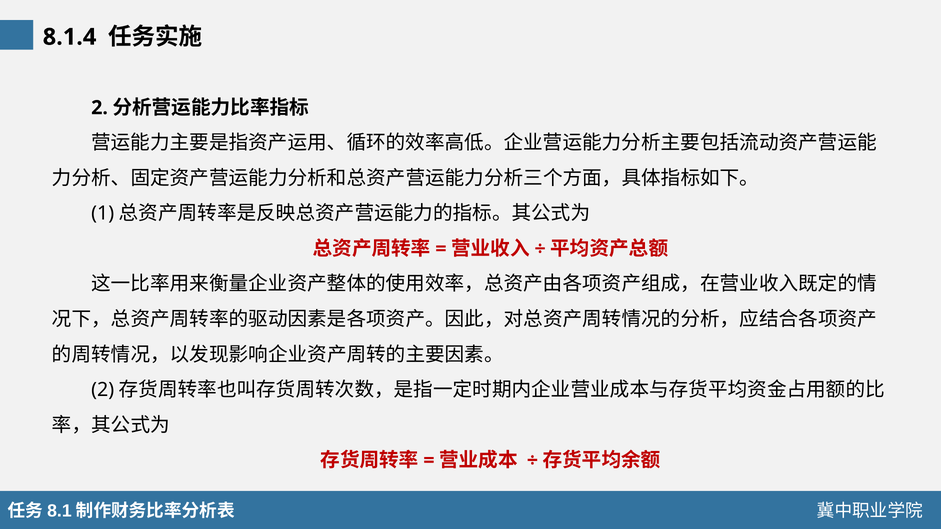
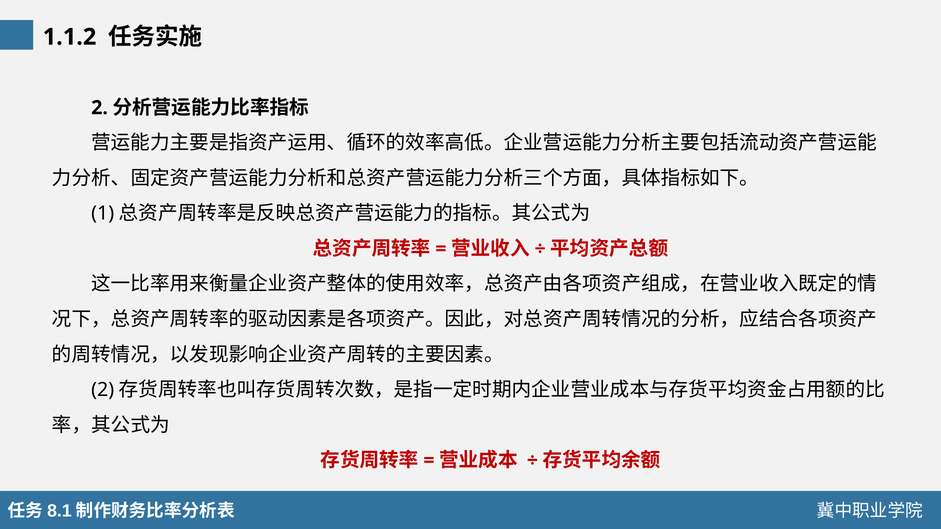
8.1.4: 8.1.4 -> 1.1.2 (70, 37)
